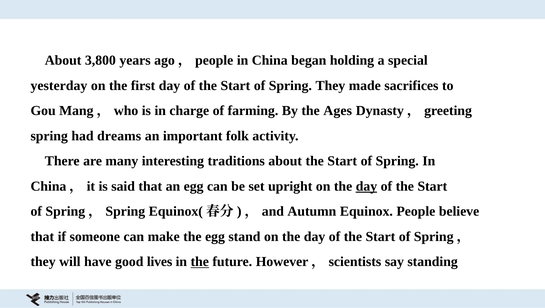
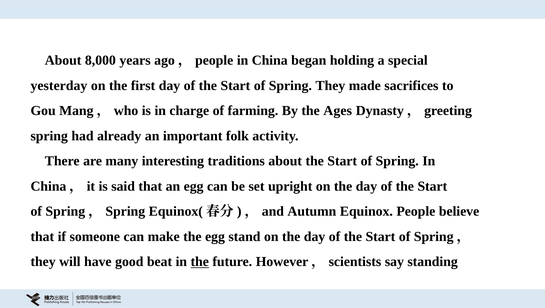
3,800: 3,800 -> 8,000 (100, 60)
dreams: dreams -> already (119, 136)
day underline: present -> none (366, 186)
lives: lives -> beat (160, 262)
